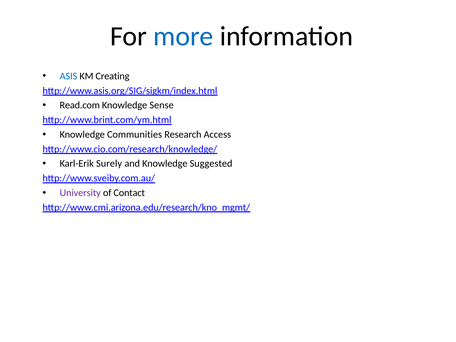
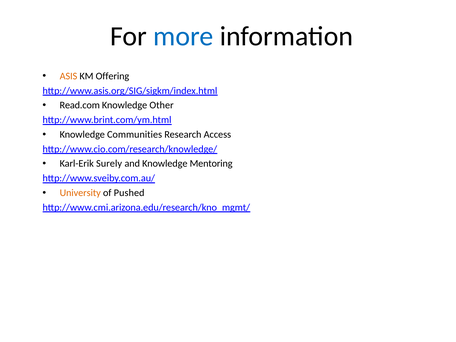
ASIS colour: blue -> orange (68, 76)
Creating: Creating -> Offering (112, 76)
Sense: Sense -> Other (162, 105)
Suggested: Suggested -> Mentoring (211, 164)
University colour: purple -> orange (80, 193)
Contact: Contact -> Pushed (129, 193)
